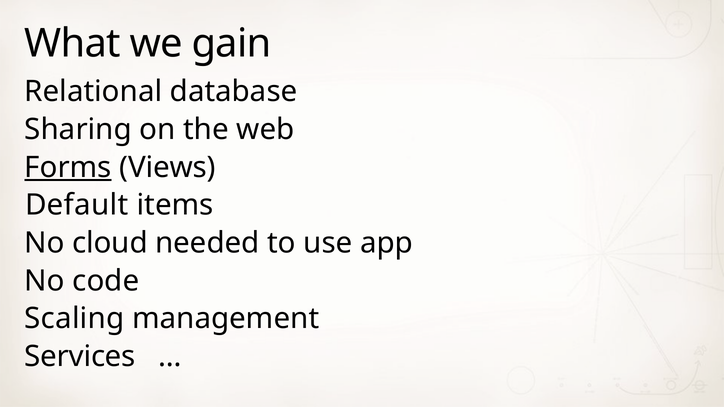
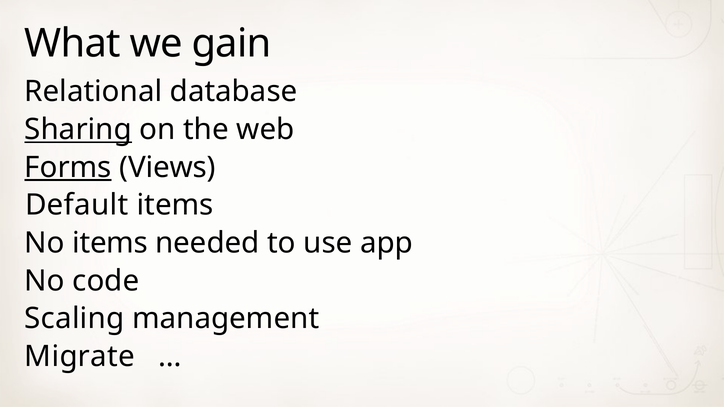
Sharing underline: none -> present (78, 130)
No cloud: cloud -> items (110, 243)
Services: Services -> Migrate (80, 357)
